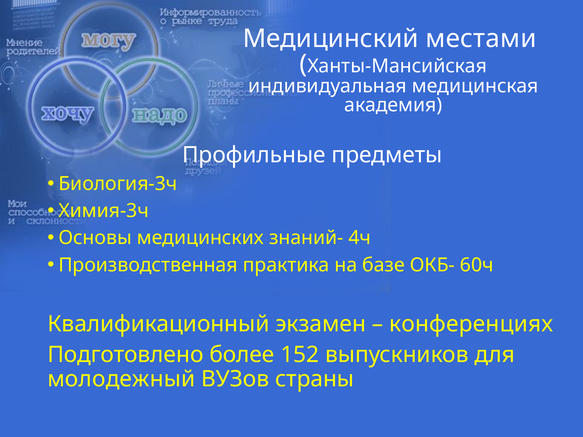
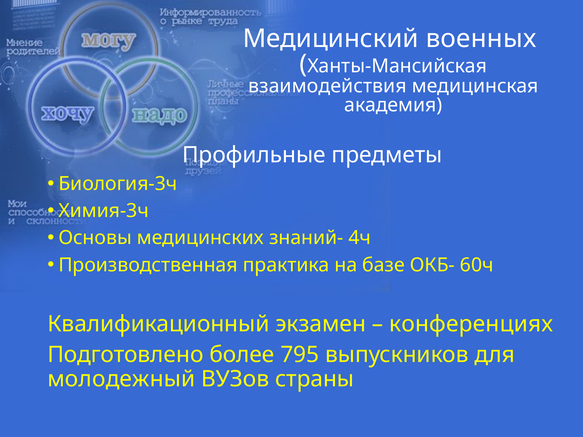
местами: местами -> военных (481, 39)
индивидуальная: индивидуальная -> взаимодействия (327, 86)
152: 152 -> 795 (300, 355)
